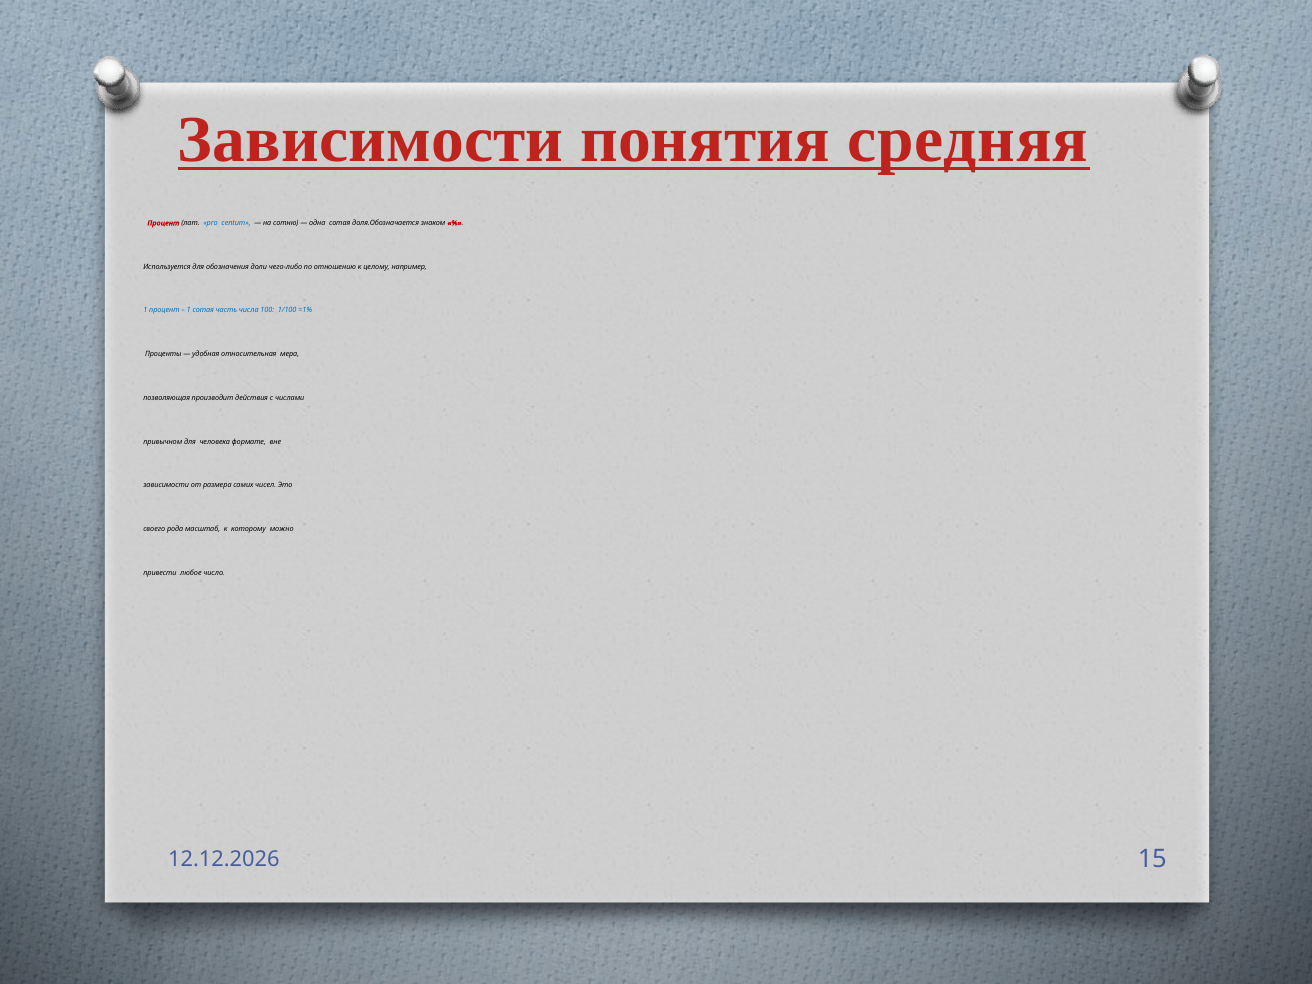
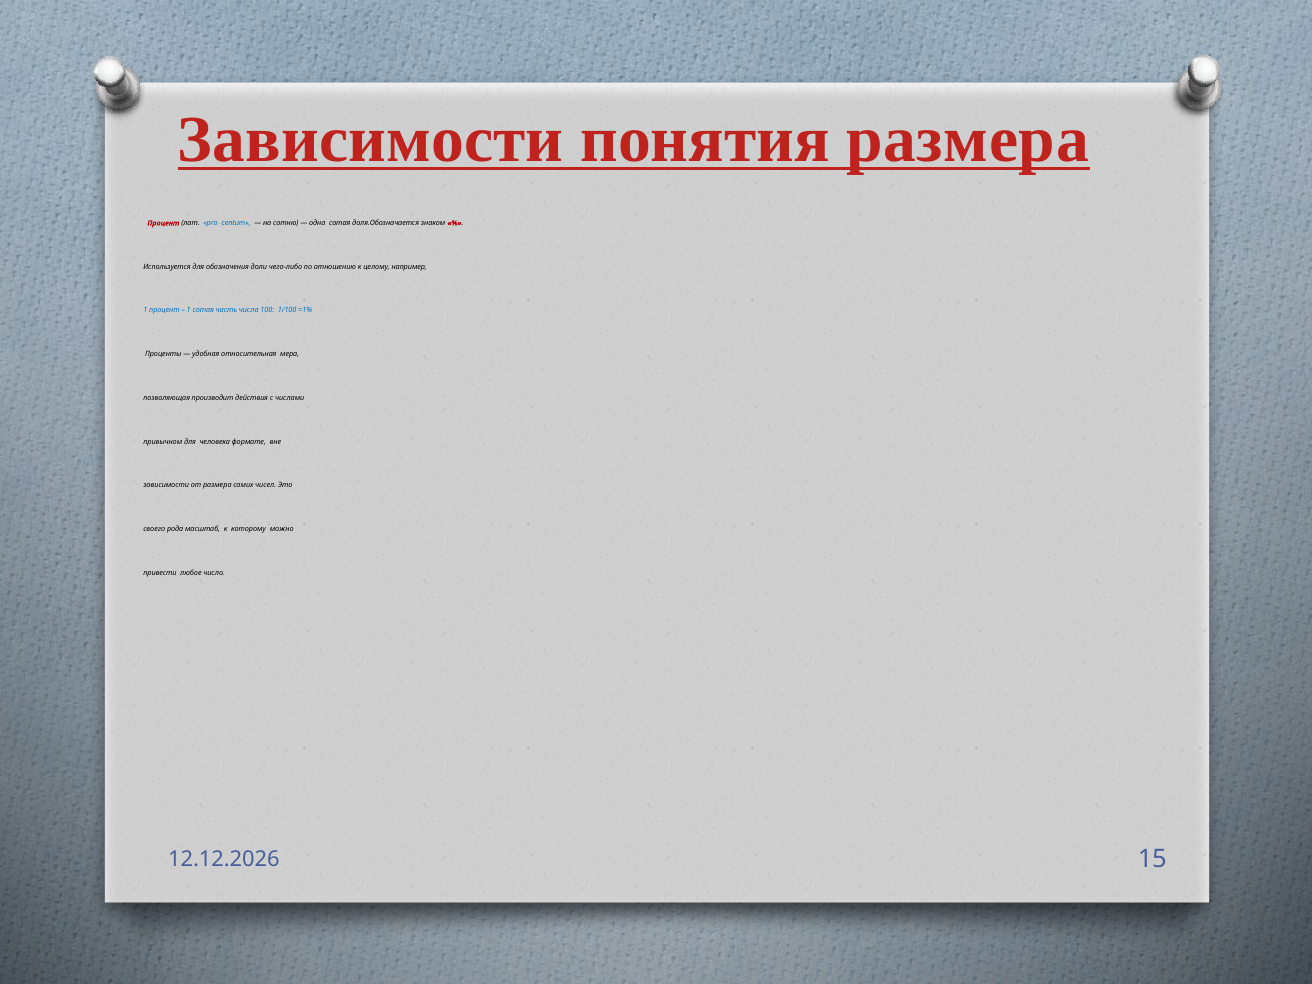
понятия средняя: средняя -> размера (968, 140)
